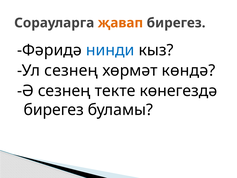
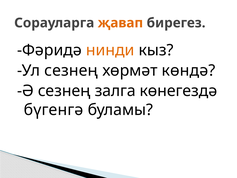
нинди colour: blue -> orange (110, 50)
текте: текте -> залга (115, 91)
бирегез: бирегез -> бүгенгә (54, 110)
